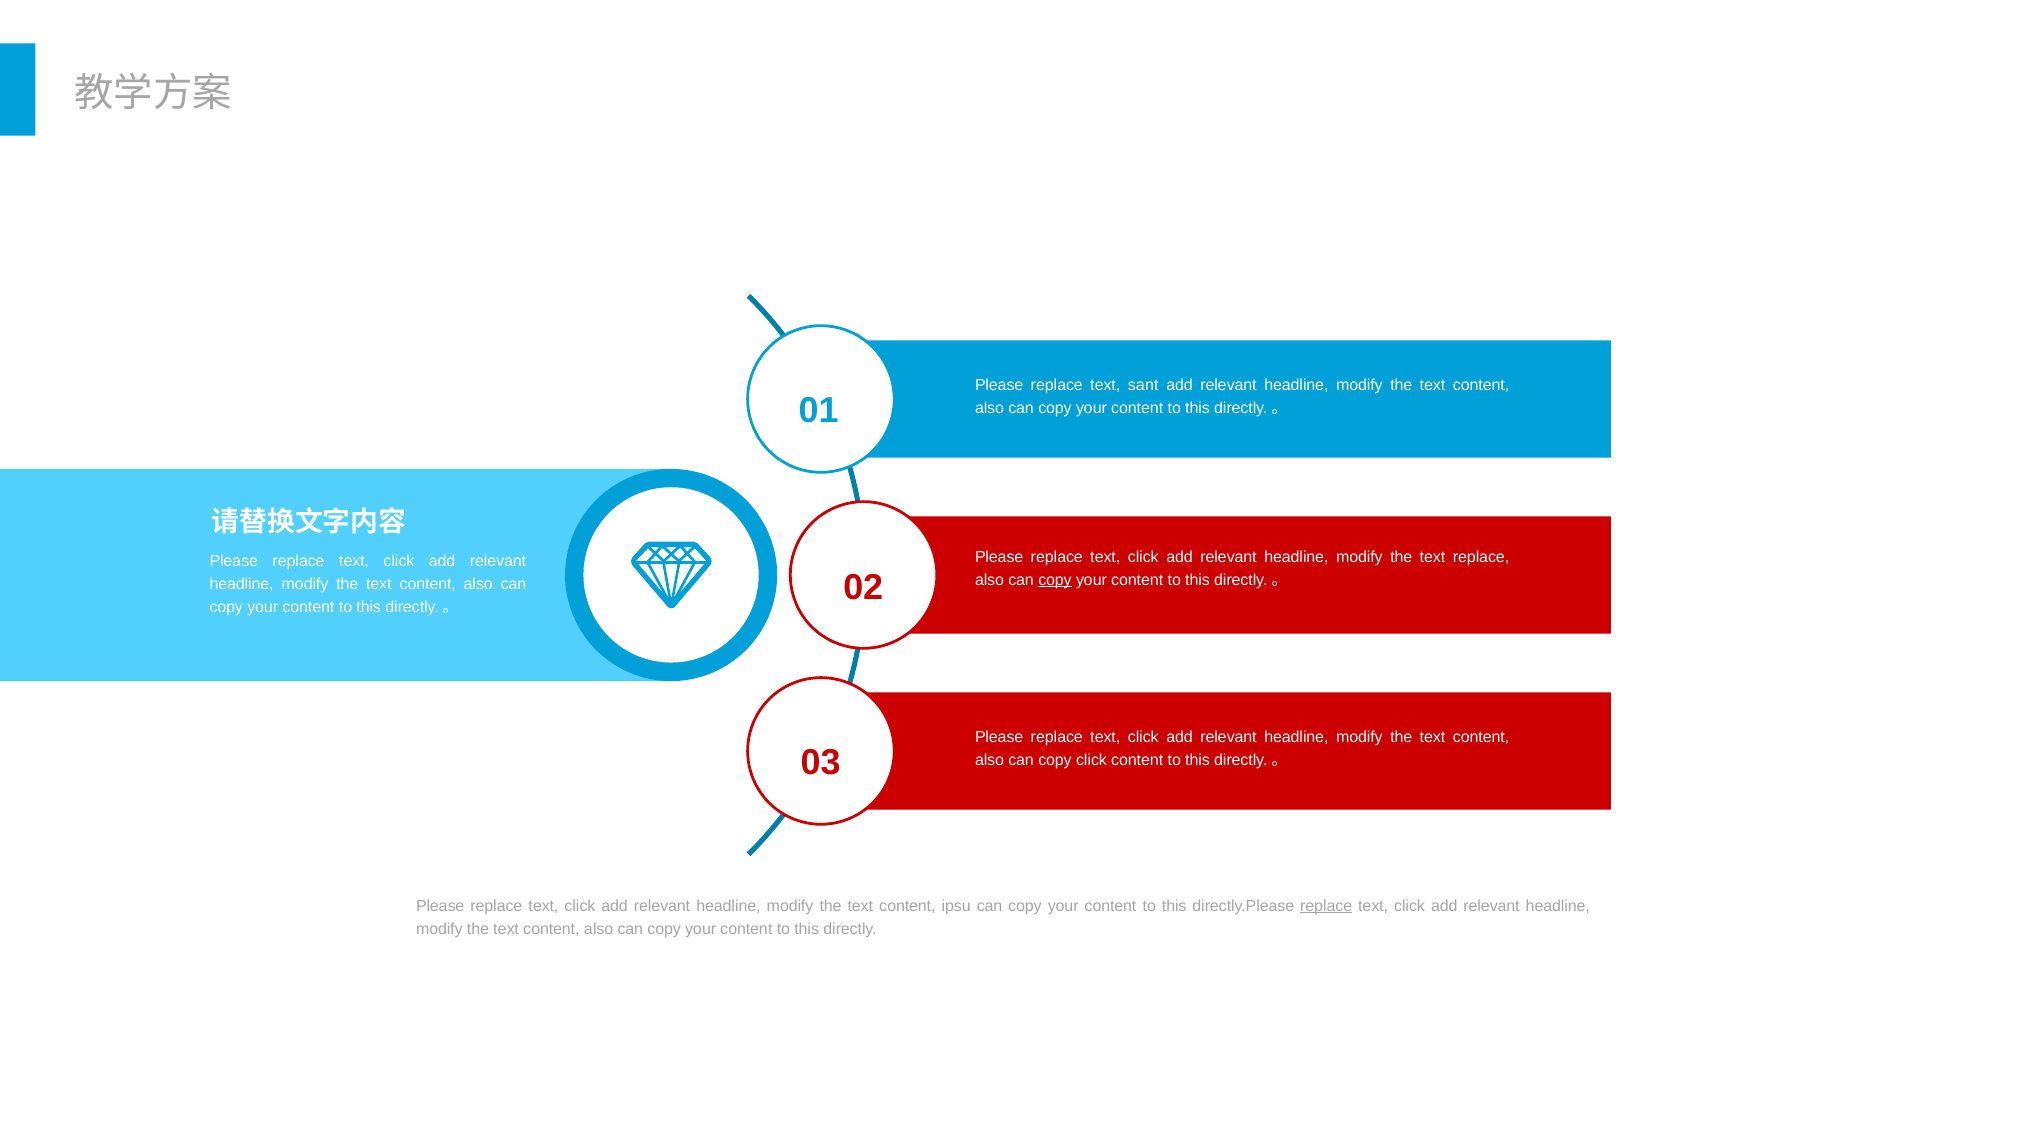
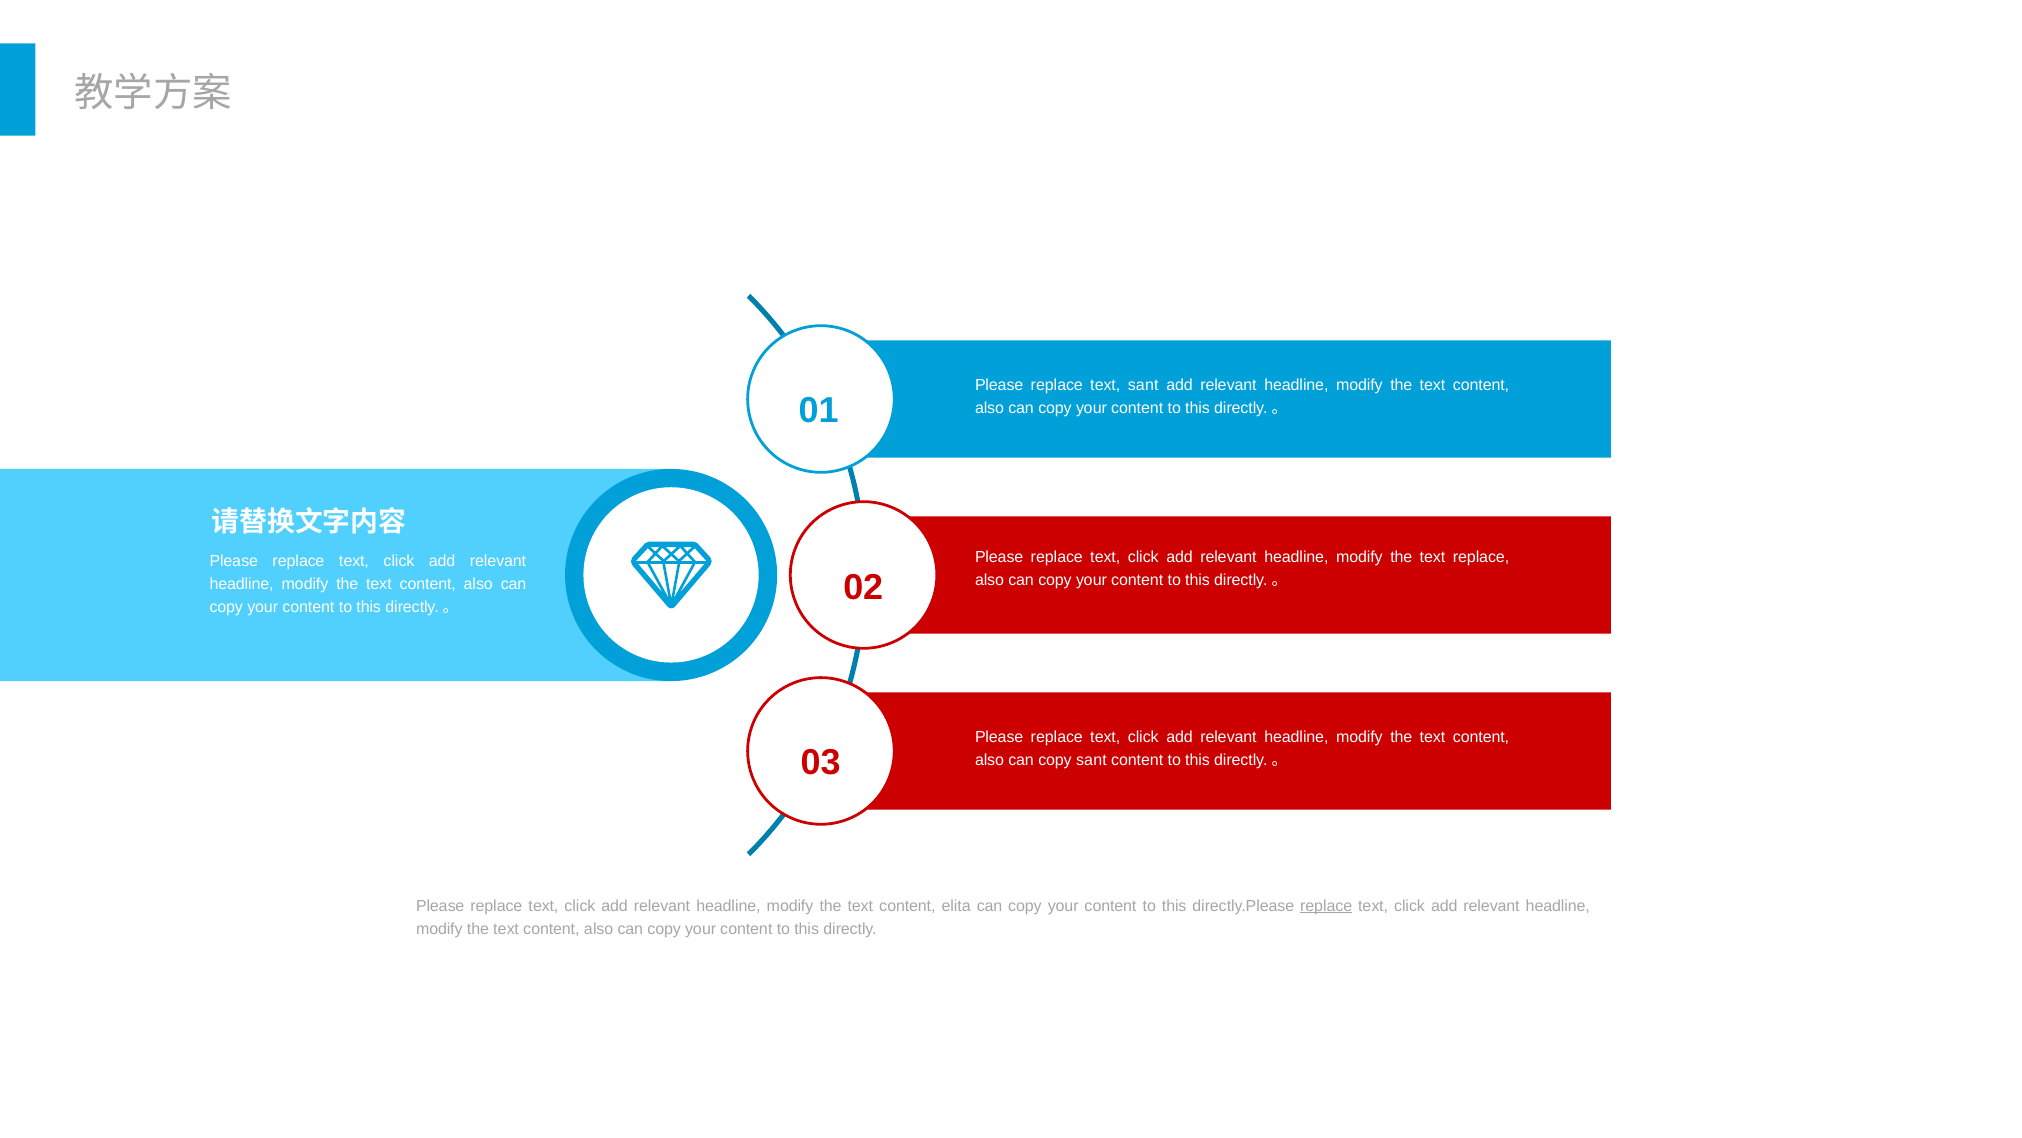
copy underline: present -> none (1055, 580)
copy click: click -> sant (1091, 760)
ipsu: ipsu -> elita (956, 906)
